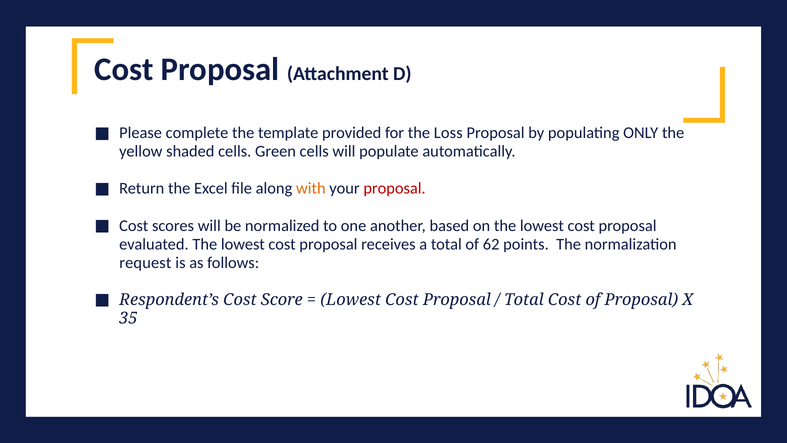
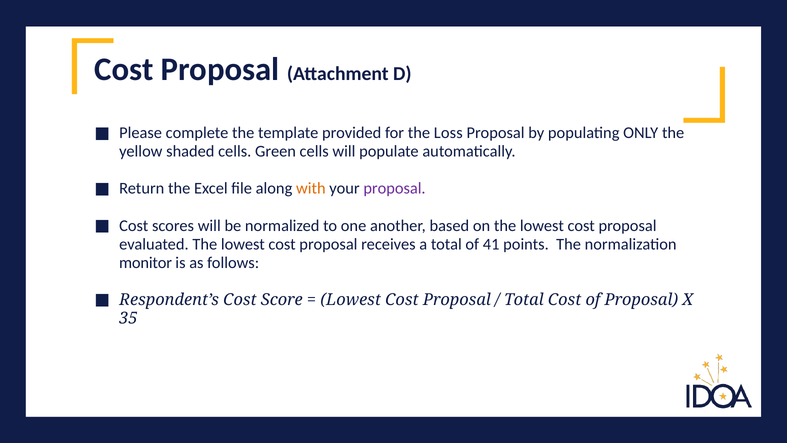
proposal colour: red -> purple (395, 188)
62: 62 -> 41 (491, 244)
request: request -> monitor (146, 263)
